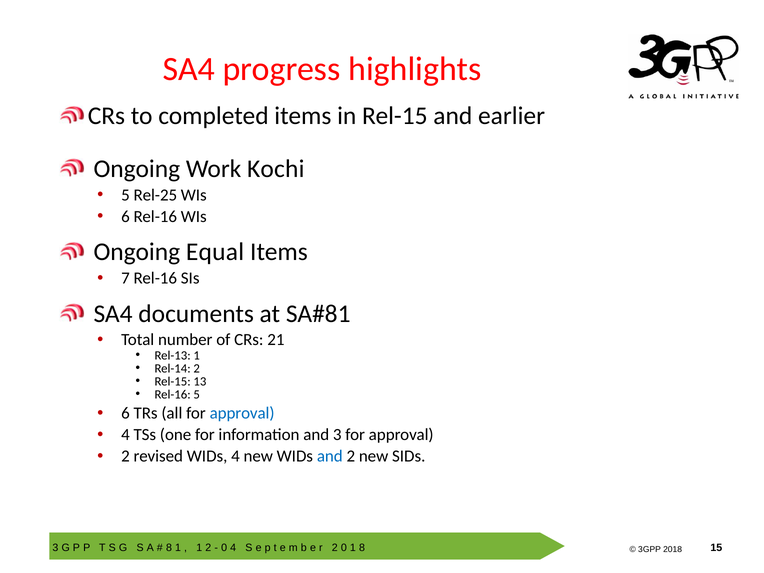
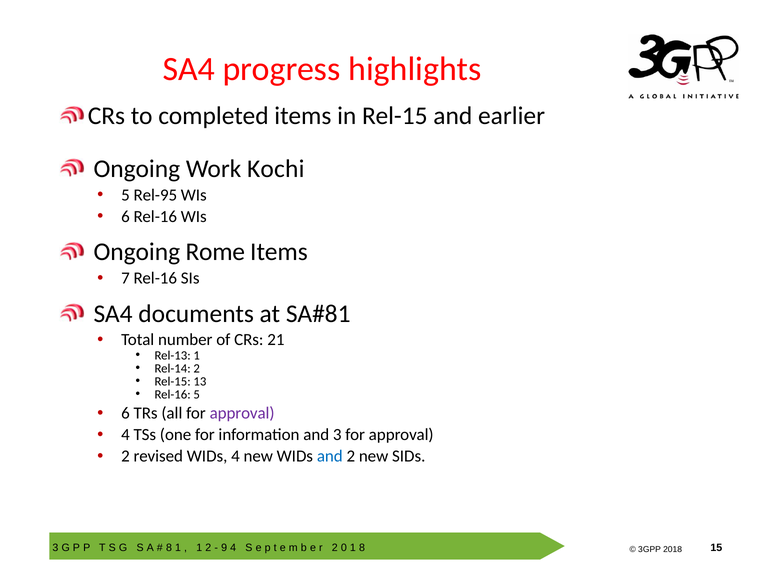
Rel-25: Rel-25 -> Rel-95 (155, 195)
Equal: Equal -> Rome (215, 252)
approval colour: blue -> purple (242, 413)
0: 0 -> 9 (224, 548)
